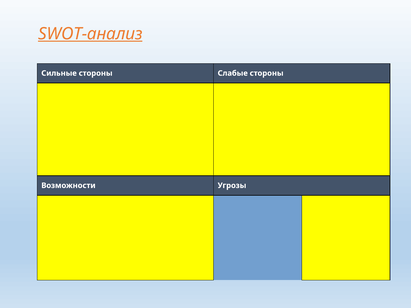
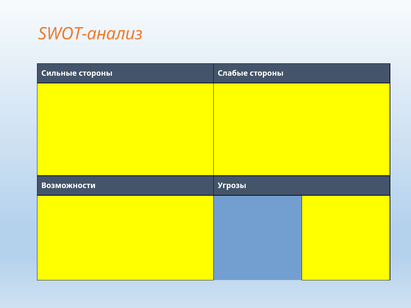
SWOT-анализ underline: present -> none (90, 34)
